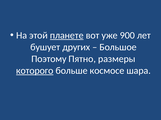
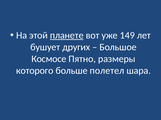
900: 900 -> 149 (127, 36)
Поэтому: Поэтому -> Космосе (49, 59)
которого underline: present -> none (35, 71)
космосе: космосе -> полетел (107, 71)
